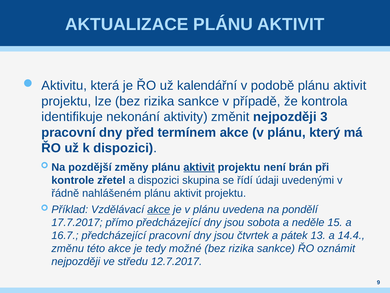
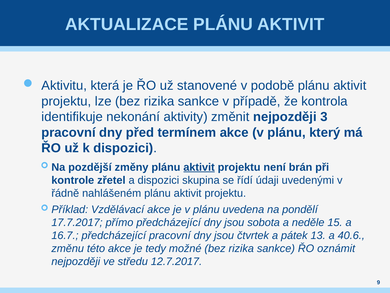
kalendářní: kalendářní -> stanovené (207, 85)
akce underline: present -> none (159, 209)
14.4: 14.4 -> 40.6 (351, 235)
